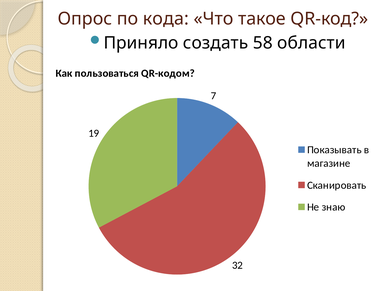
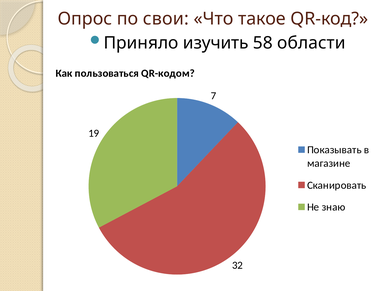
кода: кода -> свои (166, 19)
создать: создать -> изучить (216, 43)
